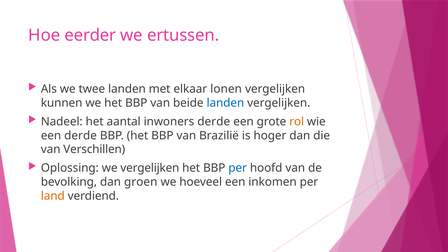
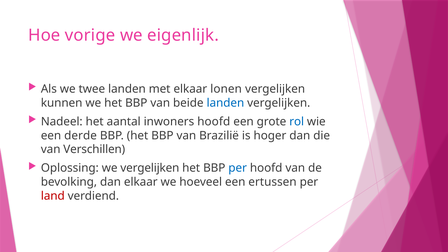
eerder: eerder -> vorige (90, 35)
ertussen: ertussen -> eigenlijk (183, 35)
inwoners derde: derde -> hoofd (214, 122)
rol colour: orange -> blue (297, 122)
dan groen: groen -> elkaar (141, 182)
inkomen: inkomen -> ertussen (272, 182)
land colour: orange -> red (53, 196)
